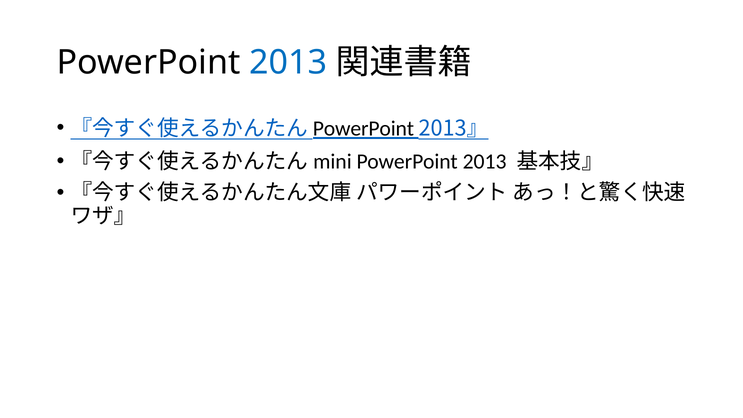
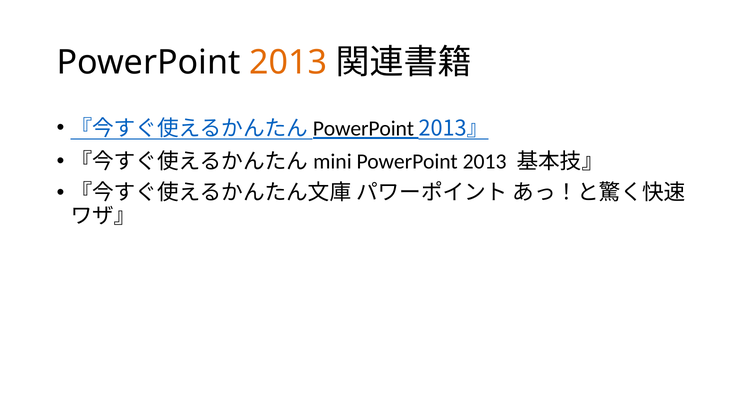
2013 colour: blue -> orange (288, 62)
